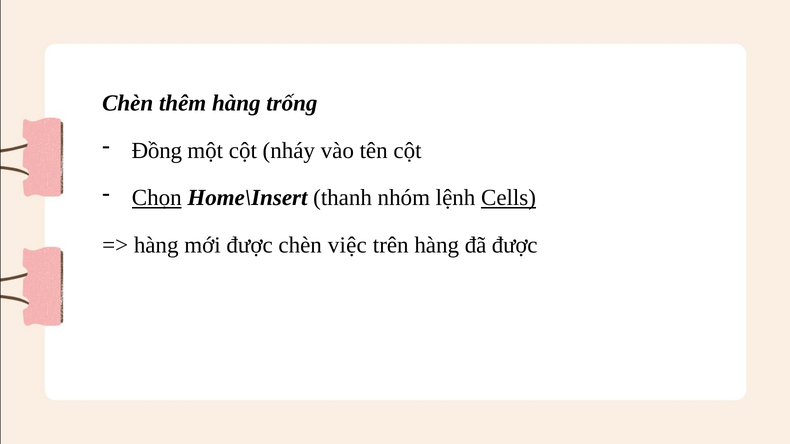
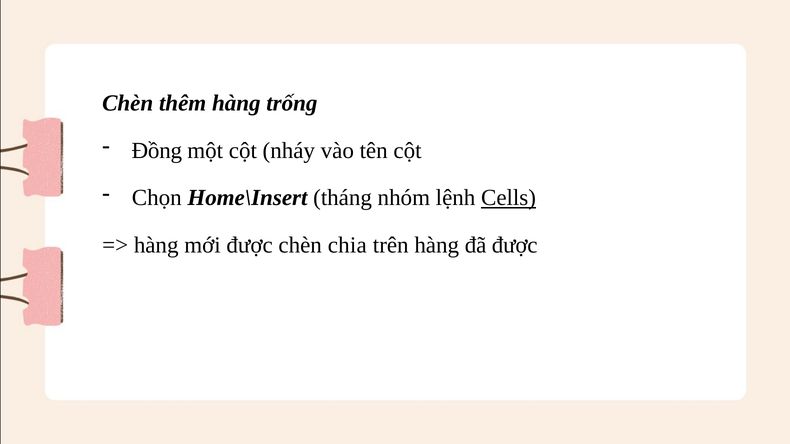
Chọn underline: present -> none (157, 198)
thanh: thanh -> tháng (343, 198)
việc: việc -> chia (347, 245)
